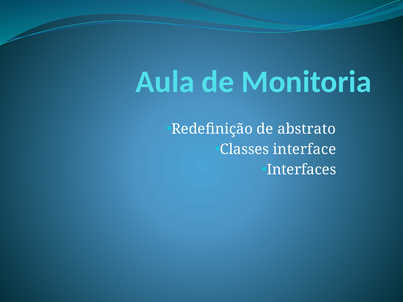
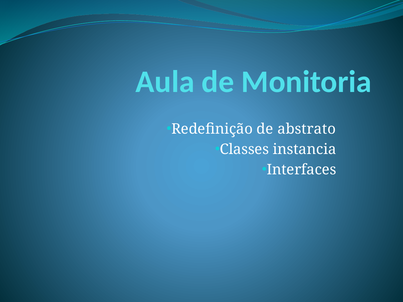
interface: interface -> instancia (304, 150)
